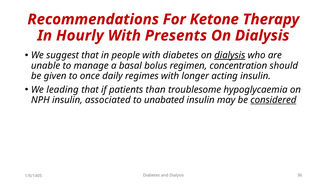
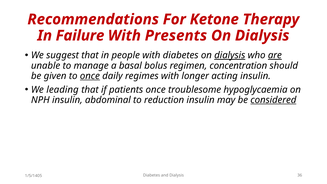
Hourly: Hourly -> Failure (80, 36)
are underline: none -> present (275, 55)
once underline: none -> present (90, 76)
patients than: than -> once (156, 90)
associated: associated -> abdominal (108, 100)
unabated: unabated -> reduction (164, 100)
